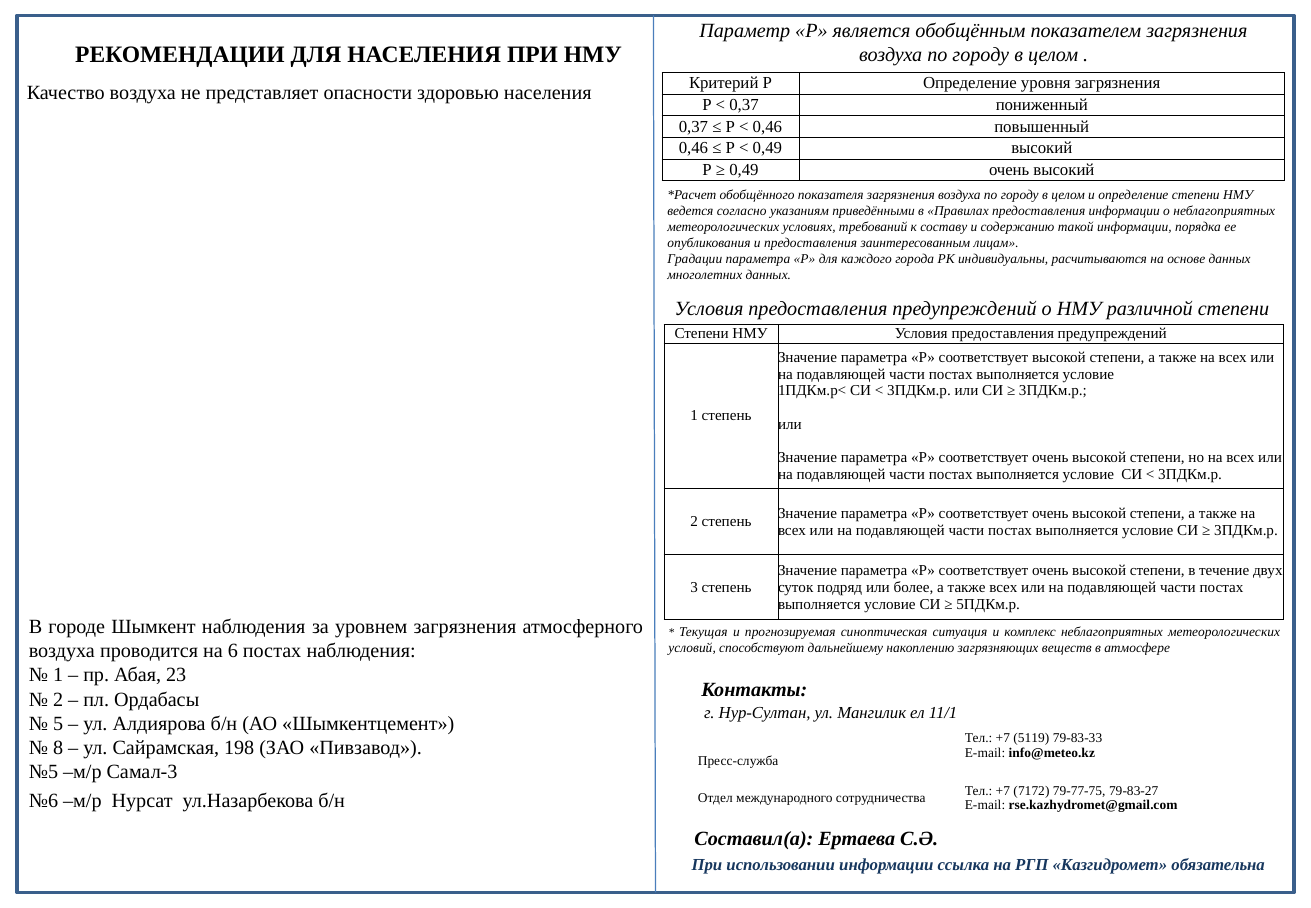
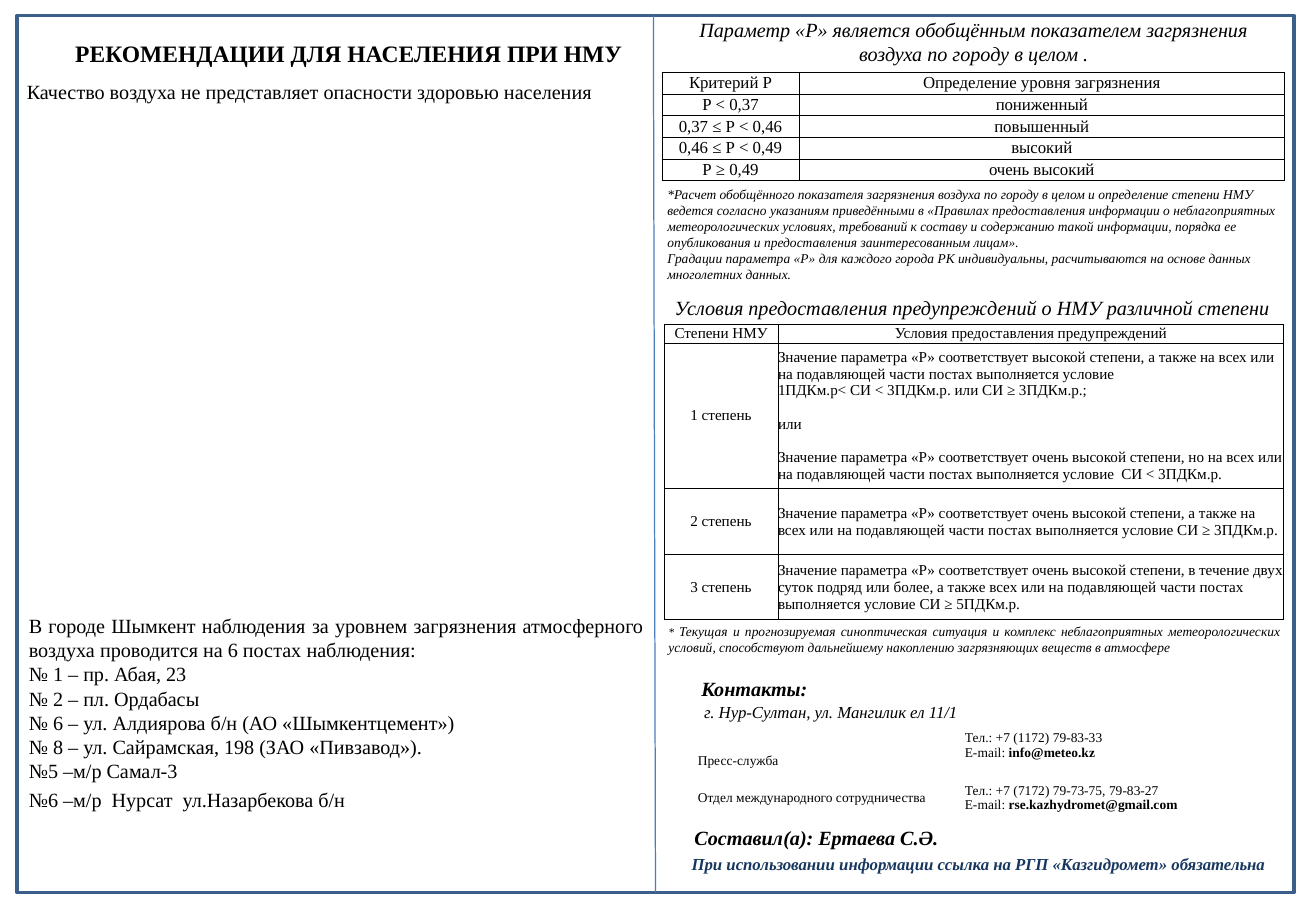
5: 5 -> 6 (58, 723)
5119: 5119 -> 1172 (1031, 738)
79-77-75: 79-77-75 -> 79-73-75 (1079, 790)
